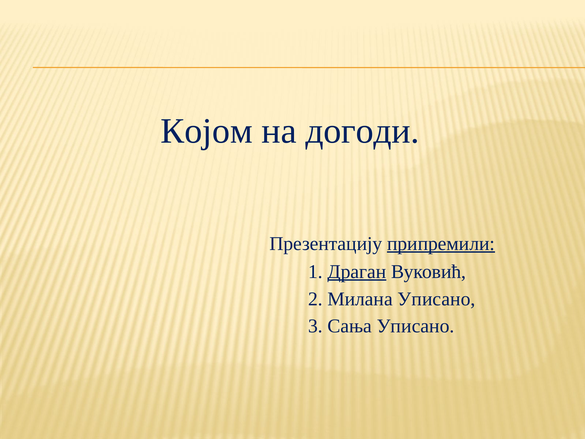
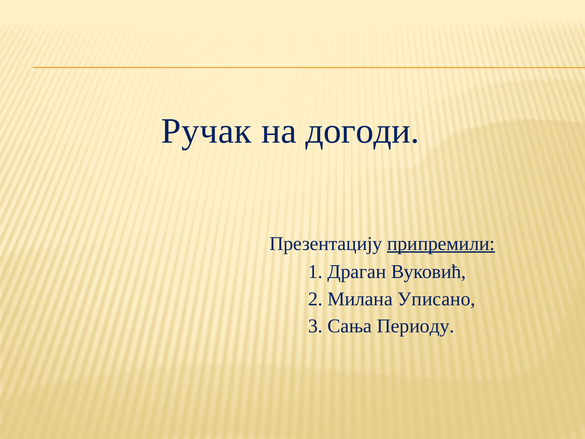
Којом: Којом -> Ручак (206, 131)
Драган underline: present -> none (357, 271)
Сања Уписано: Уписано -> Периоду (416, 326)
